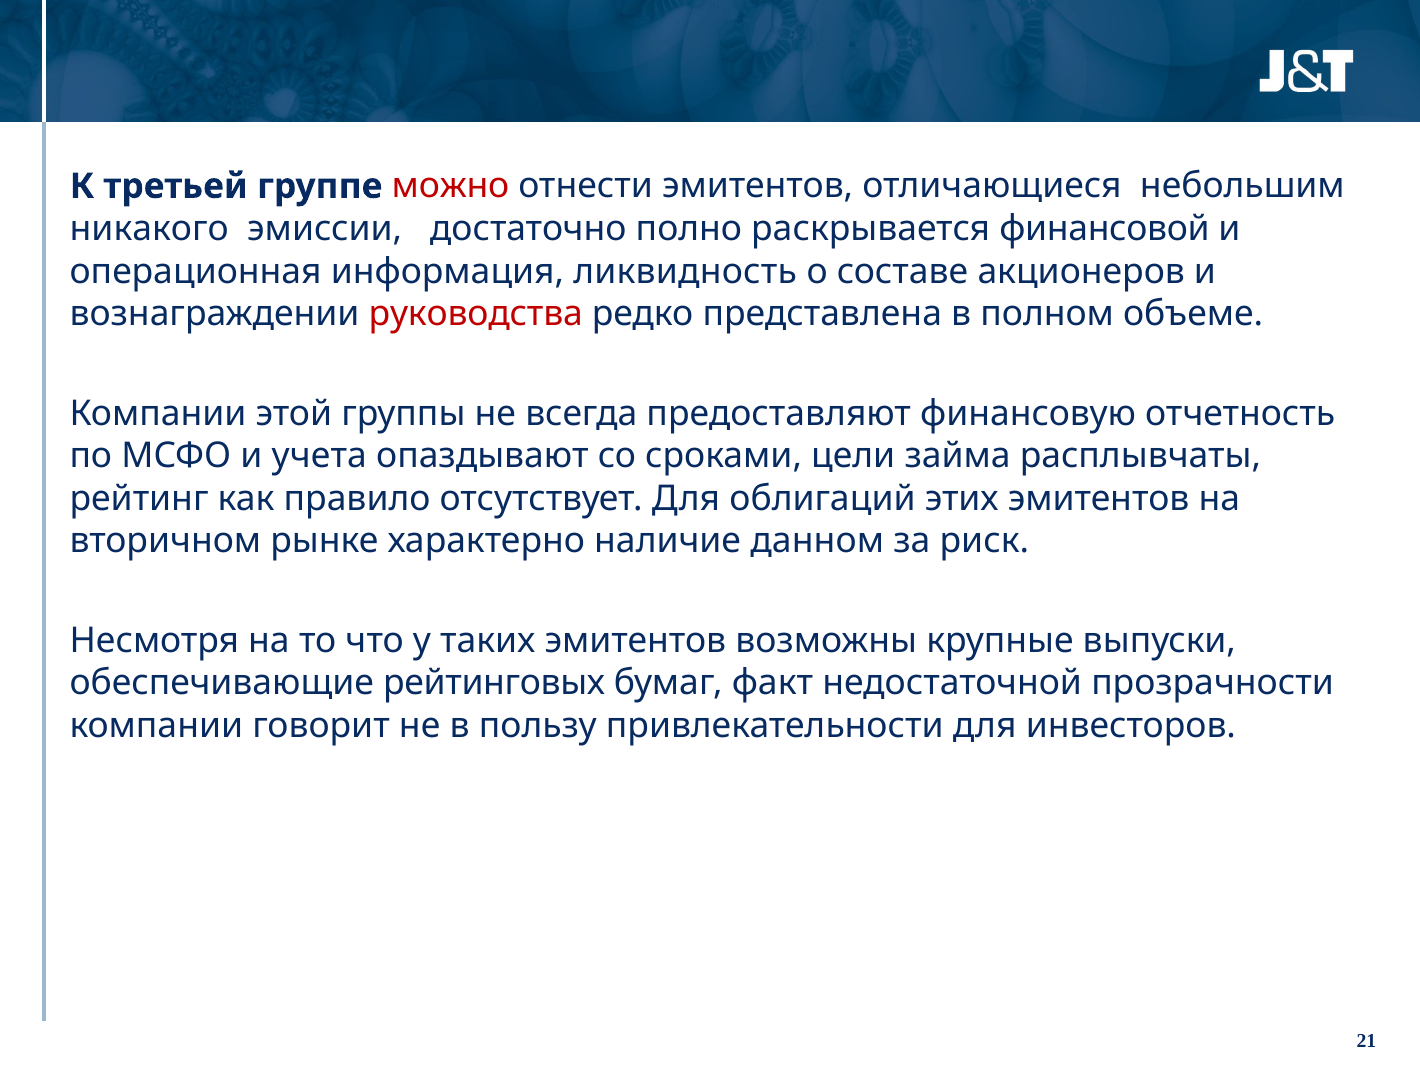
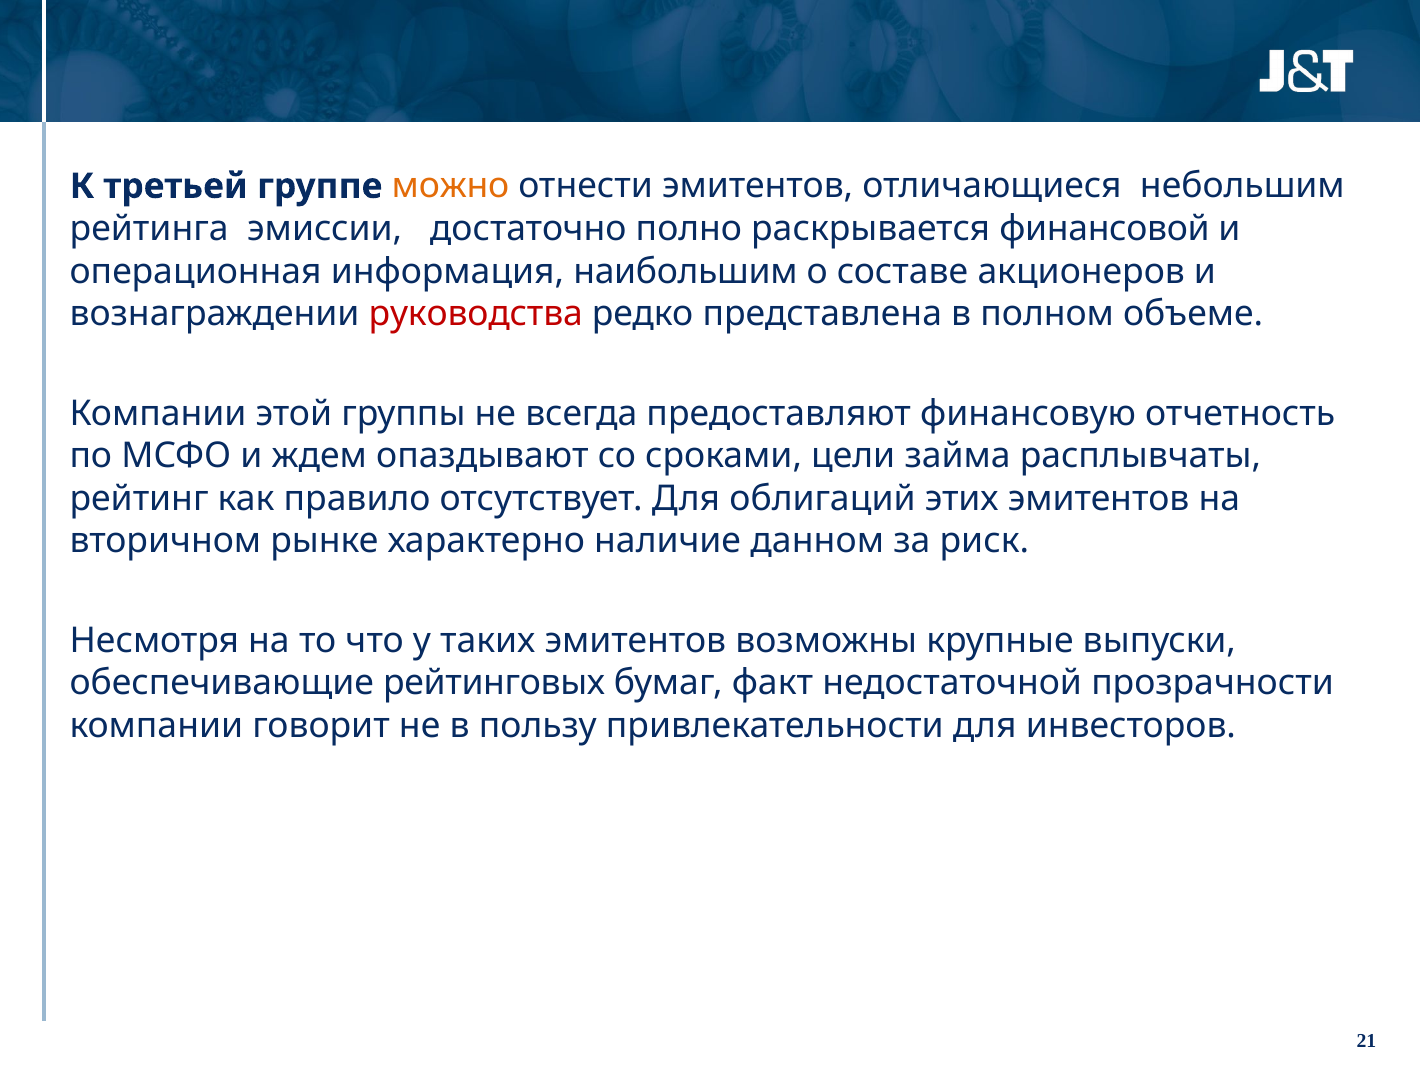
можно colour: red -> orange (451, 186)
никакого: никакого -> рейтинга (149, 229)
ликвидность: ликвидность -> наибольшим (685, 271)
учета: учета -> ждем (319, 456)
